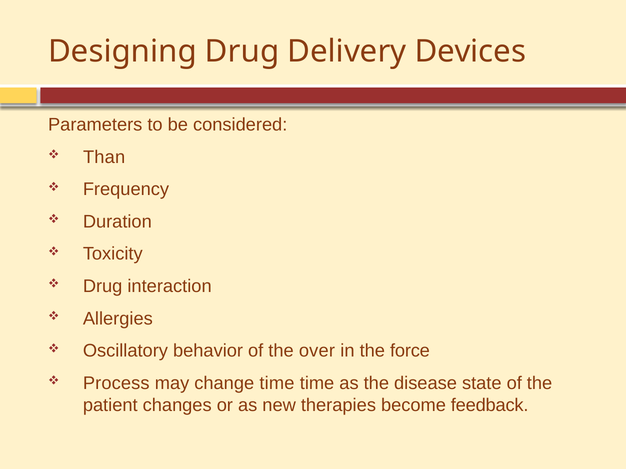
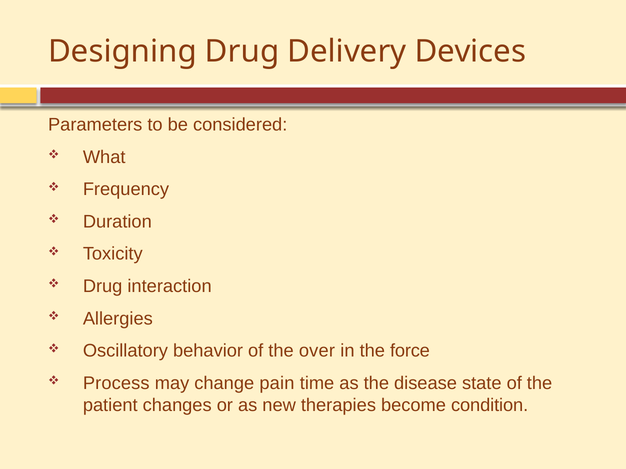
Than: Than -> What (104, 157)
change time: time -> pain (277, 384)
feedback: feedback -> condition (490, 405)
